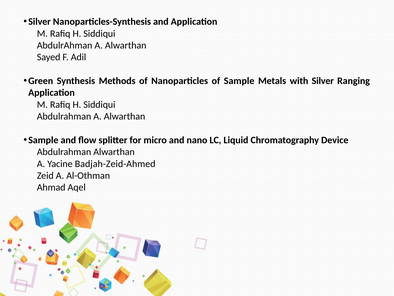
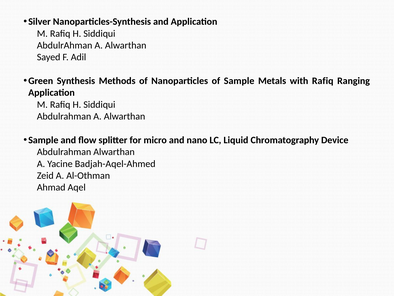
with Silver: Silver -> Rafiq (323, 81)
Badjah-Zeid-Ahmed: Badjah-Zeid-Ahmed -> Badjah-Aqel-Ahmed (115, 164)
